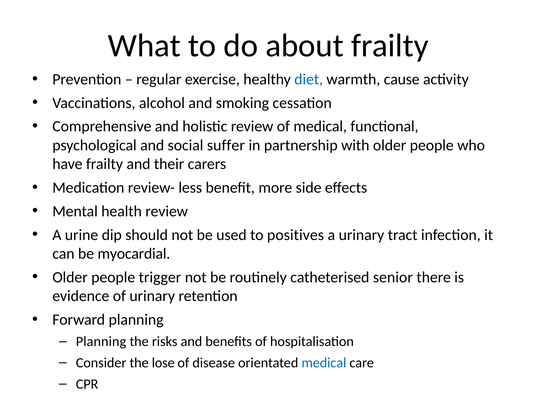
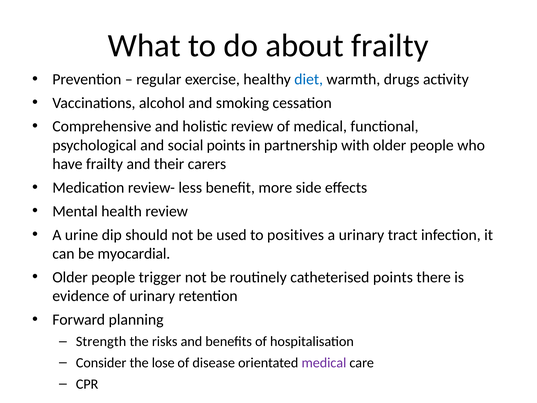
cause: cause -> drugs (402, 79)
social suffer: suffer -> points (226, 145)
catheterised senior: senior -> points (393, 277)
Planning: Planning -> Strength (101, 341)
medical colour: blue -> purple (324, 363)
